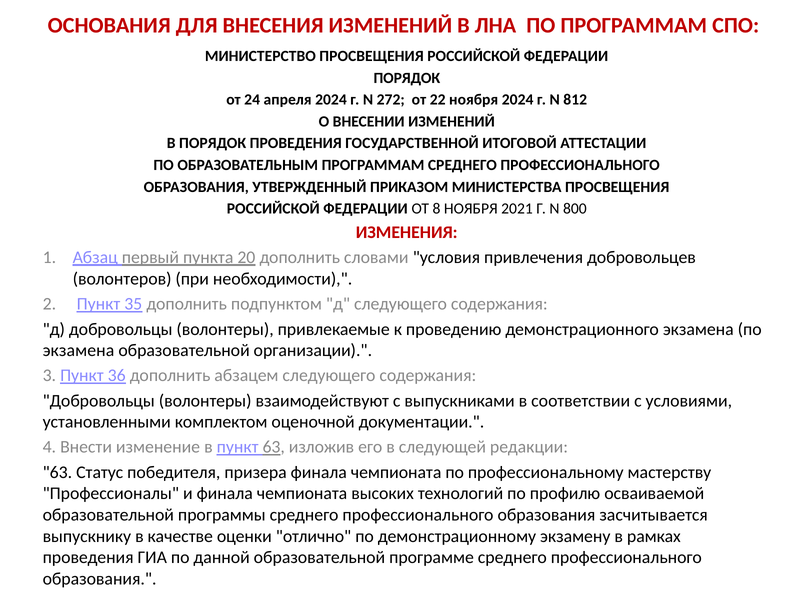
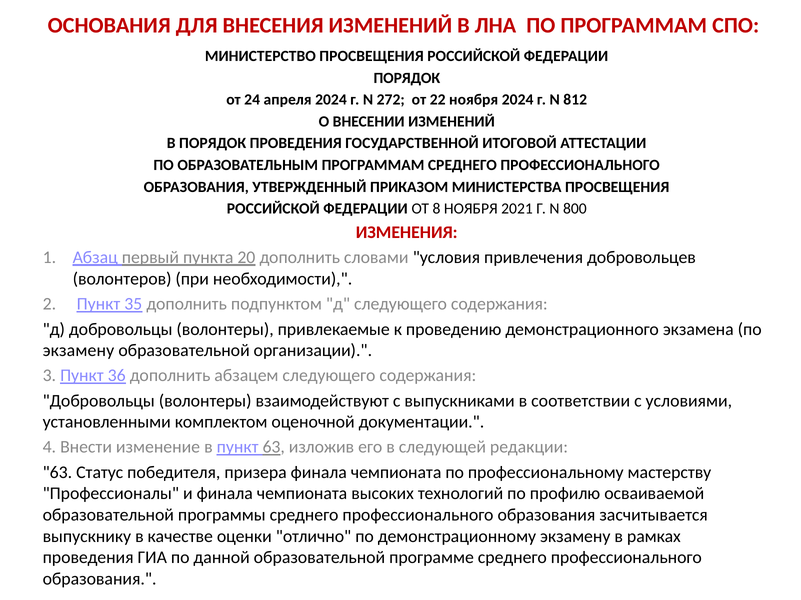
экзамена: экзамена -> экзамену (78, 351)
